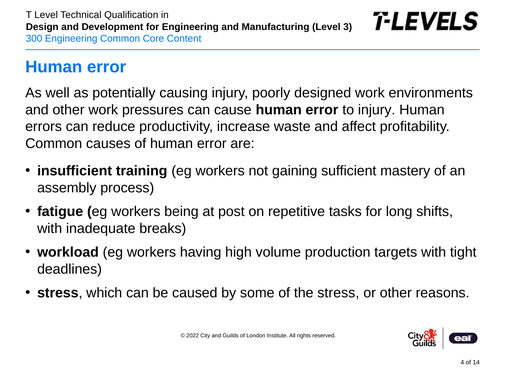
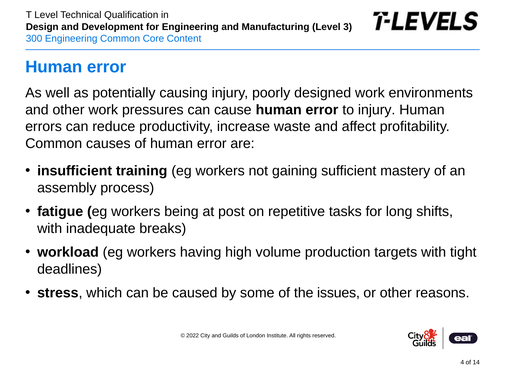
the stress: stress -> issues (338, 293)
